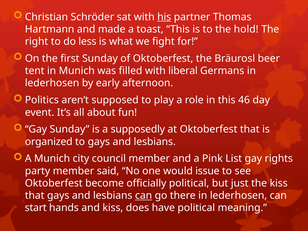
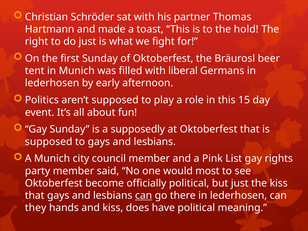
his underline: present -> none (164, 17)
do less: less -> just (87, 42)
46: 46 -> 15 (244, 100)
organized: organized -> supposed (49, 142)
issue: issue -> most (207, 171)
start: start -> they (36, 208)
